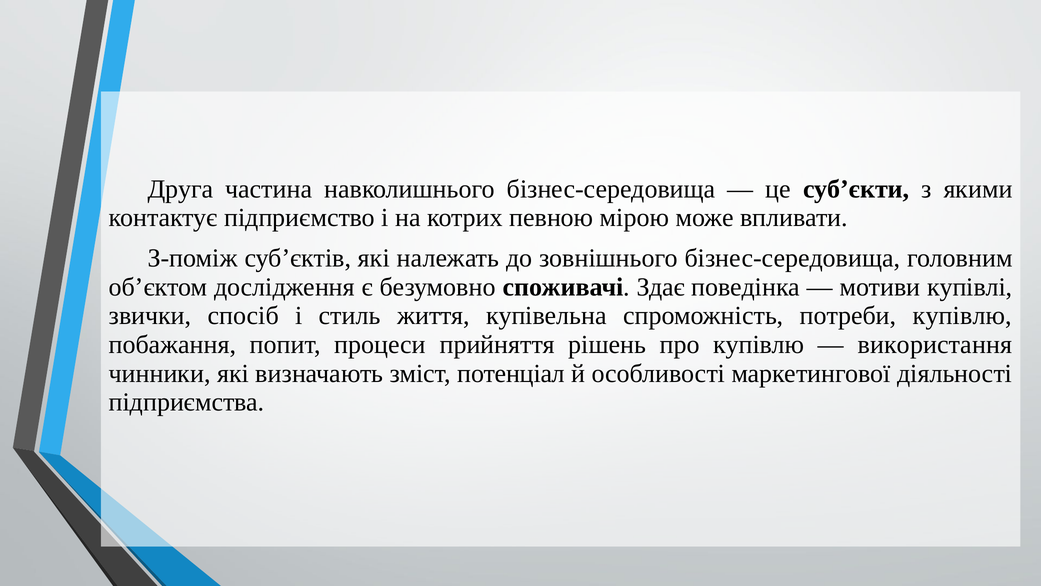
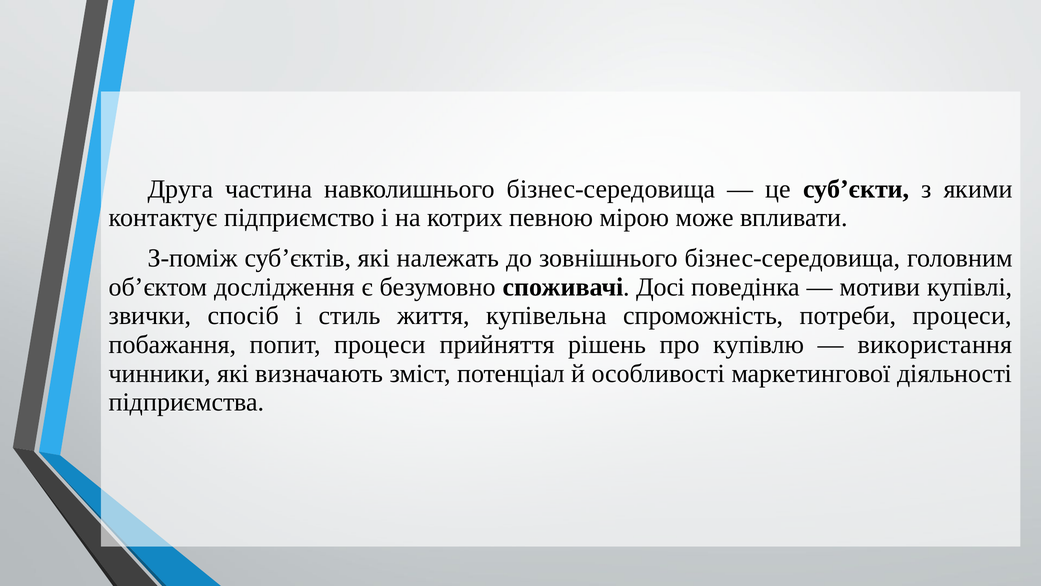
Здає: Здає -> Досі (661, 287)
потреби купівлю: купівлю -> процеси (962, 316)
